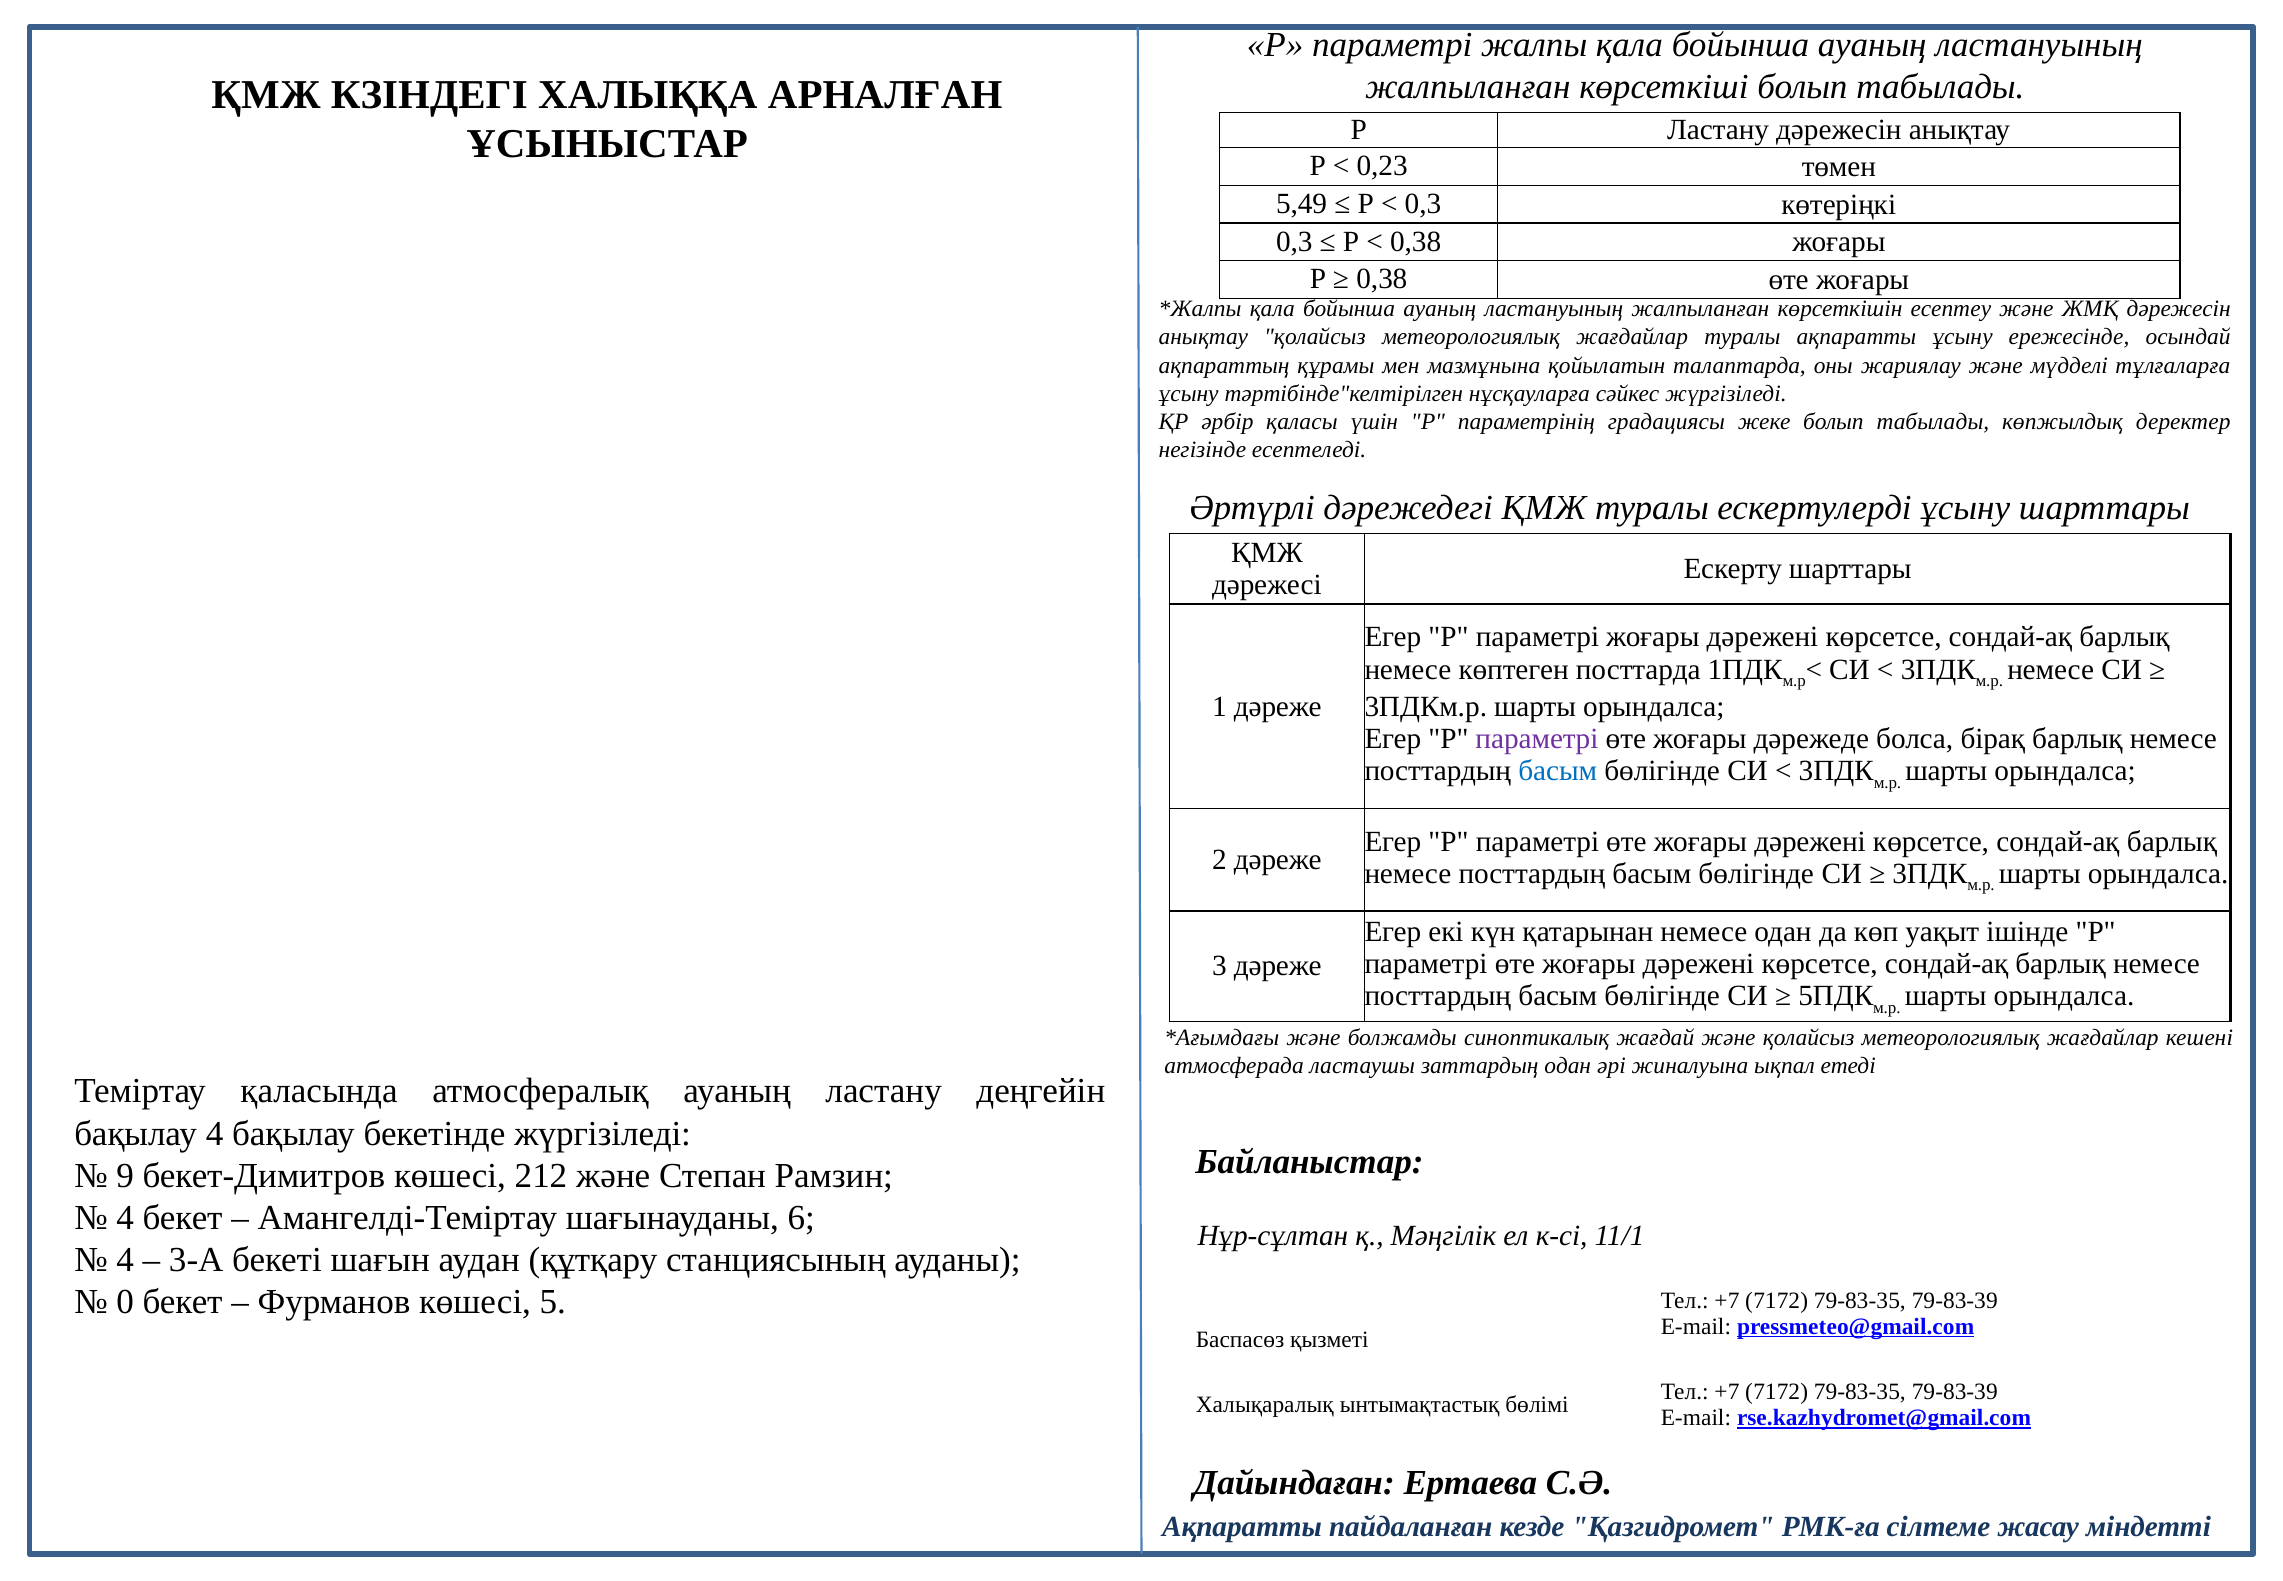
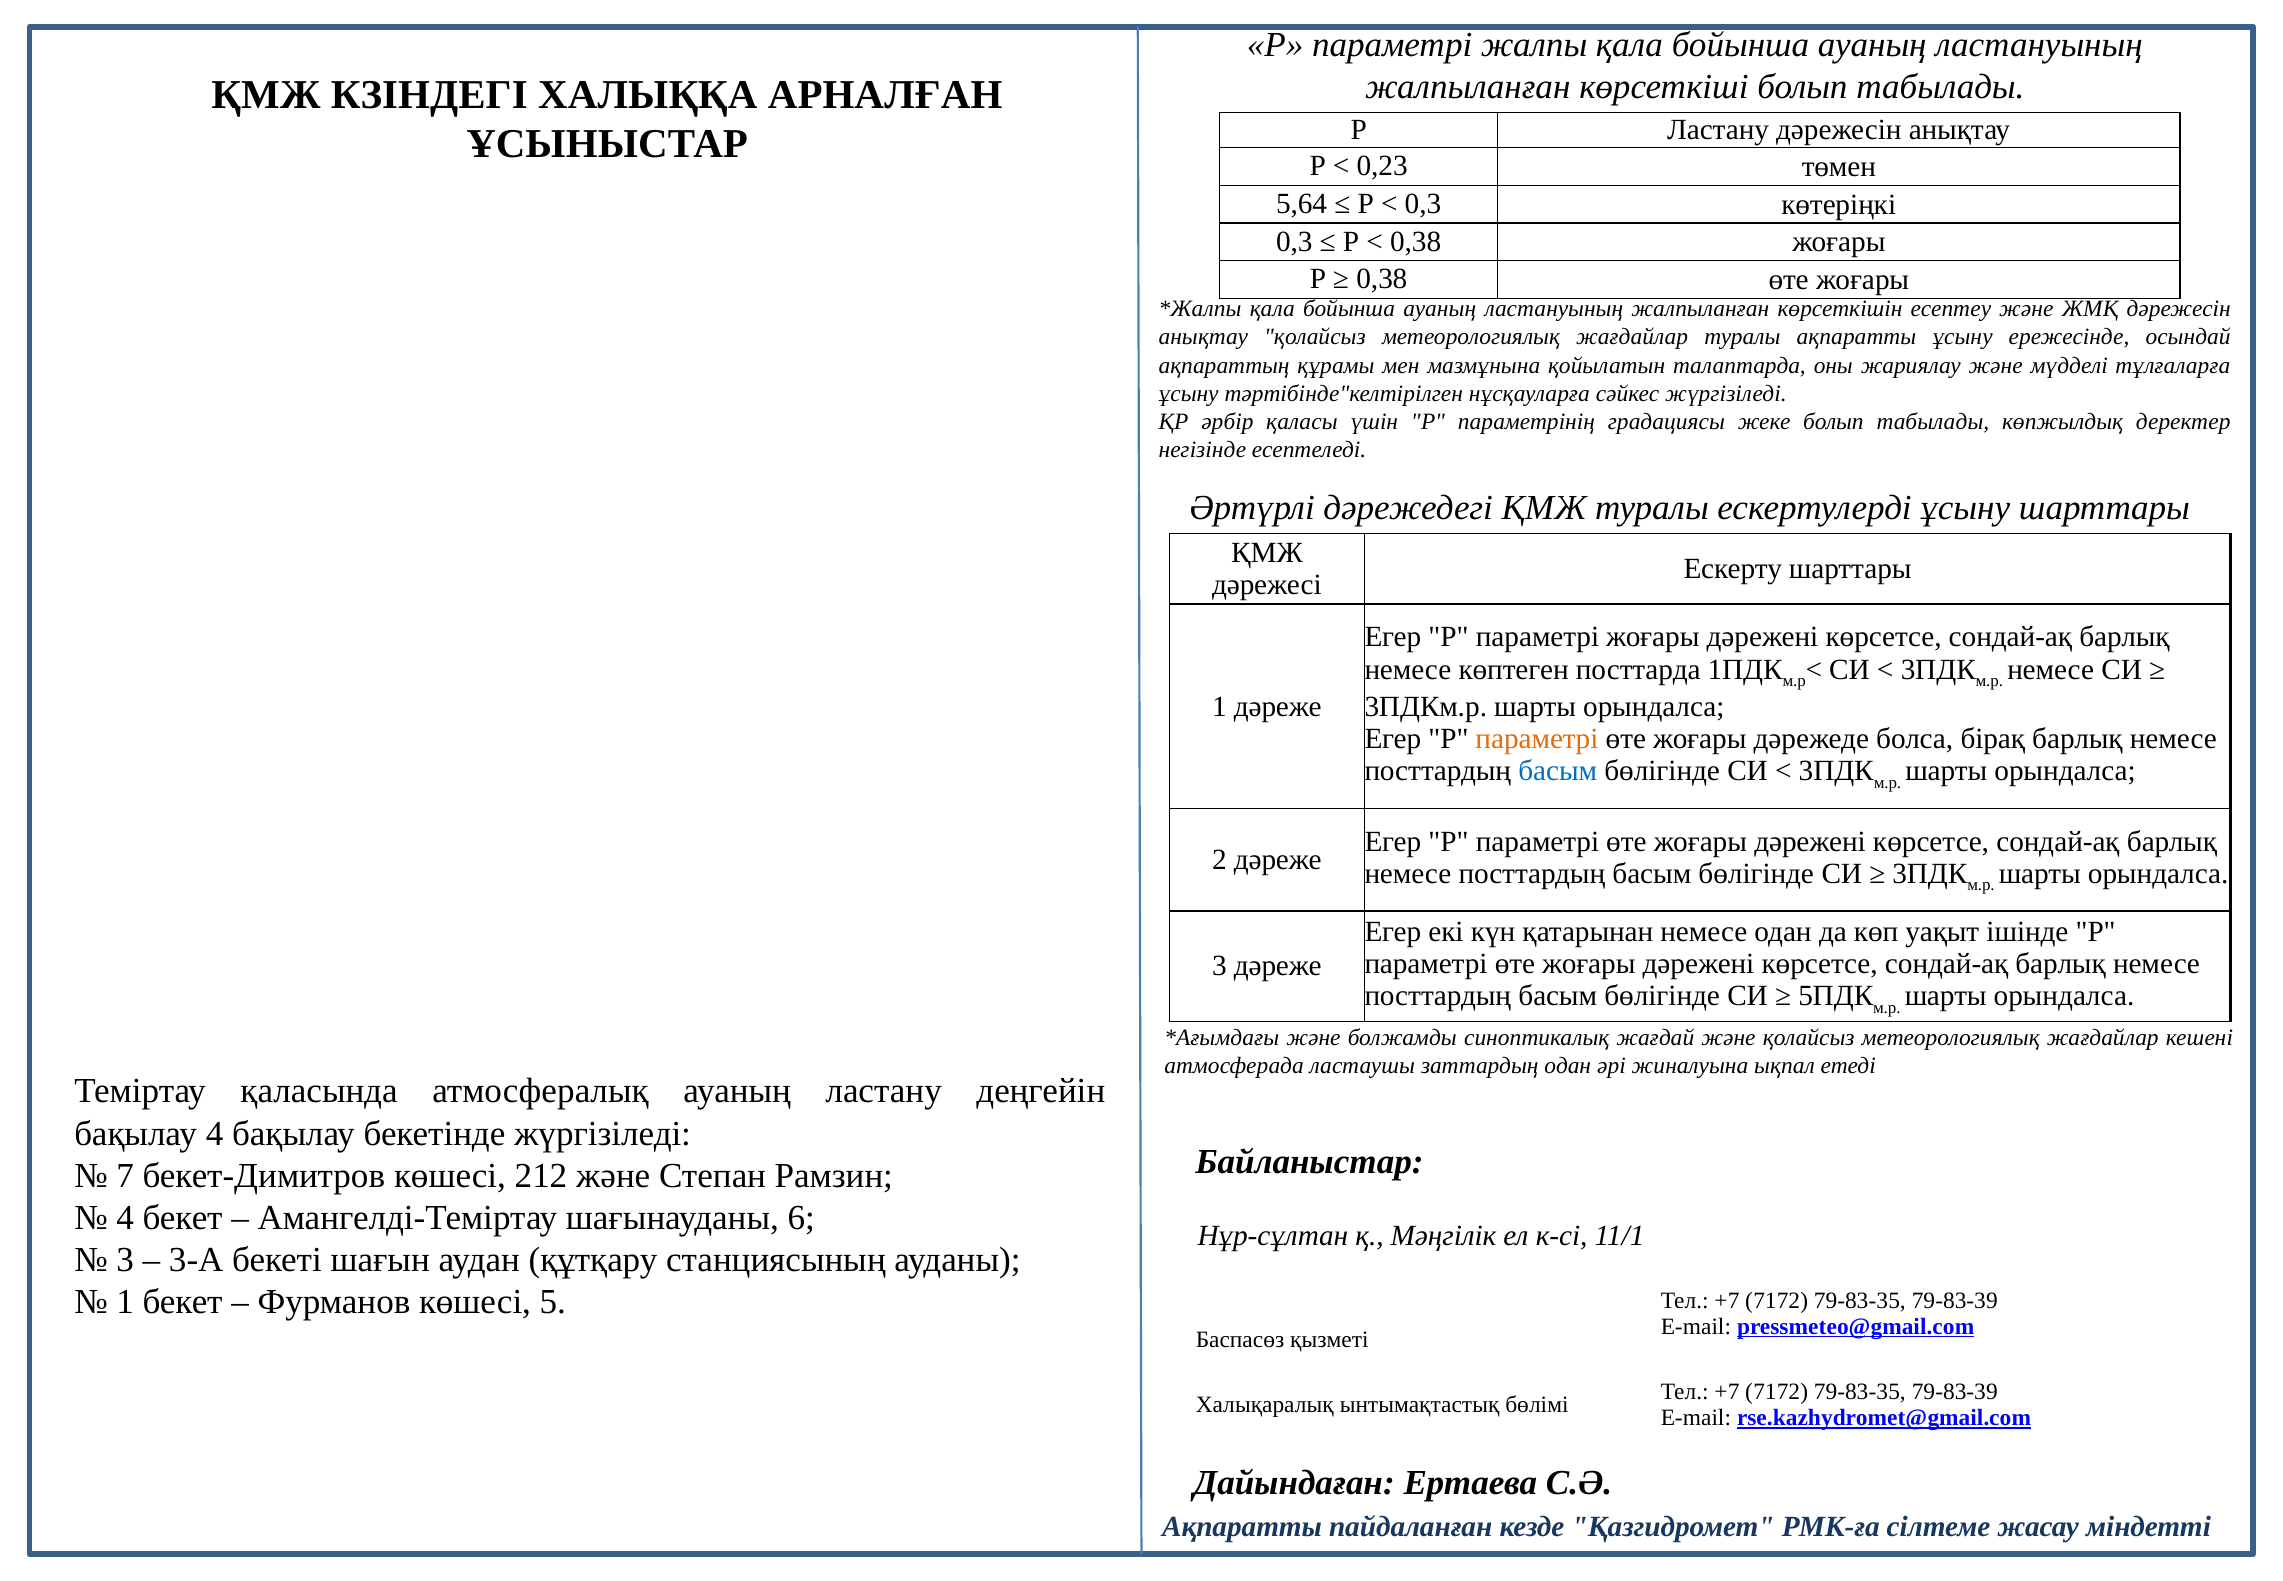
5,49: 5,49 -> 5,64 (1302, 204)
параметрі colour: purple -> orange (1537, 738)
9: 9 -> 7 (125, 1175)
4: 4 -> 3 (125, 1260)
0: 0 -> 1 (125, 1302)
